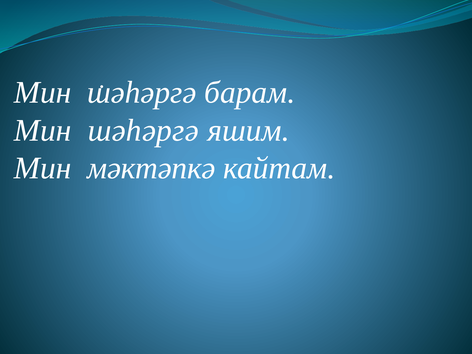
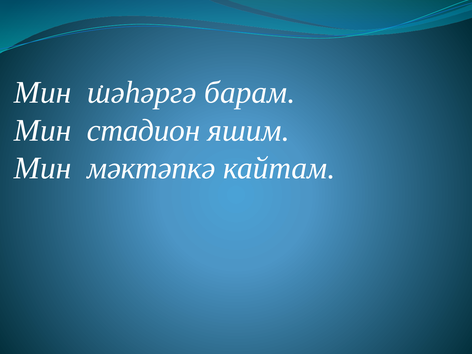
шәһәргә: шәһәргә -> стадион (144, 130)
